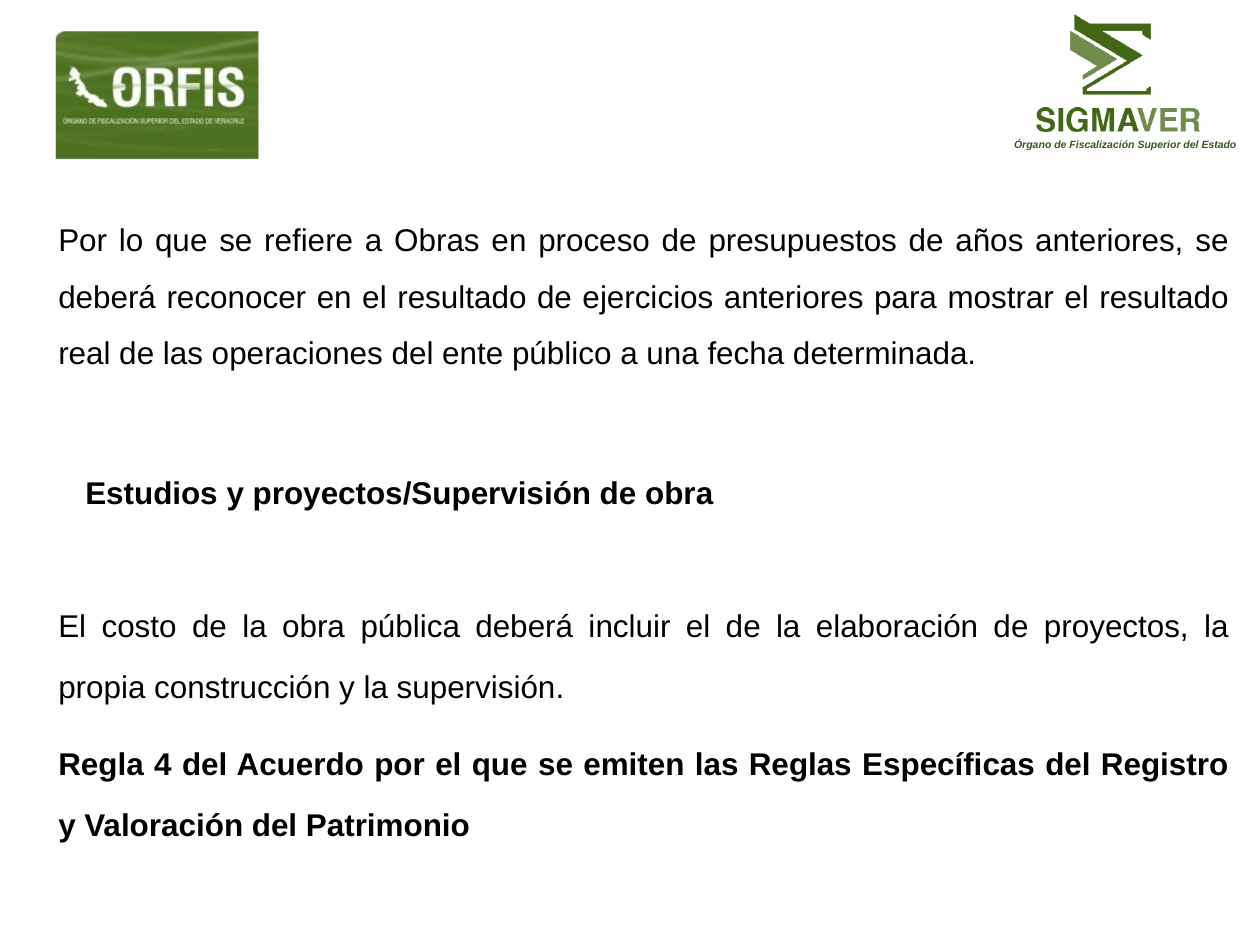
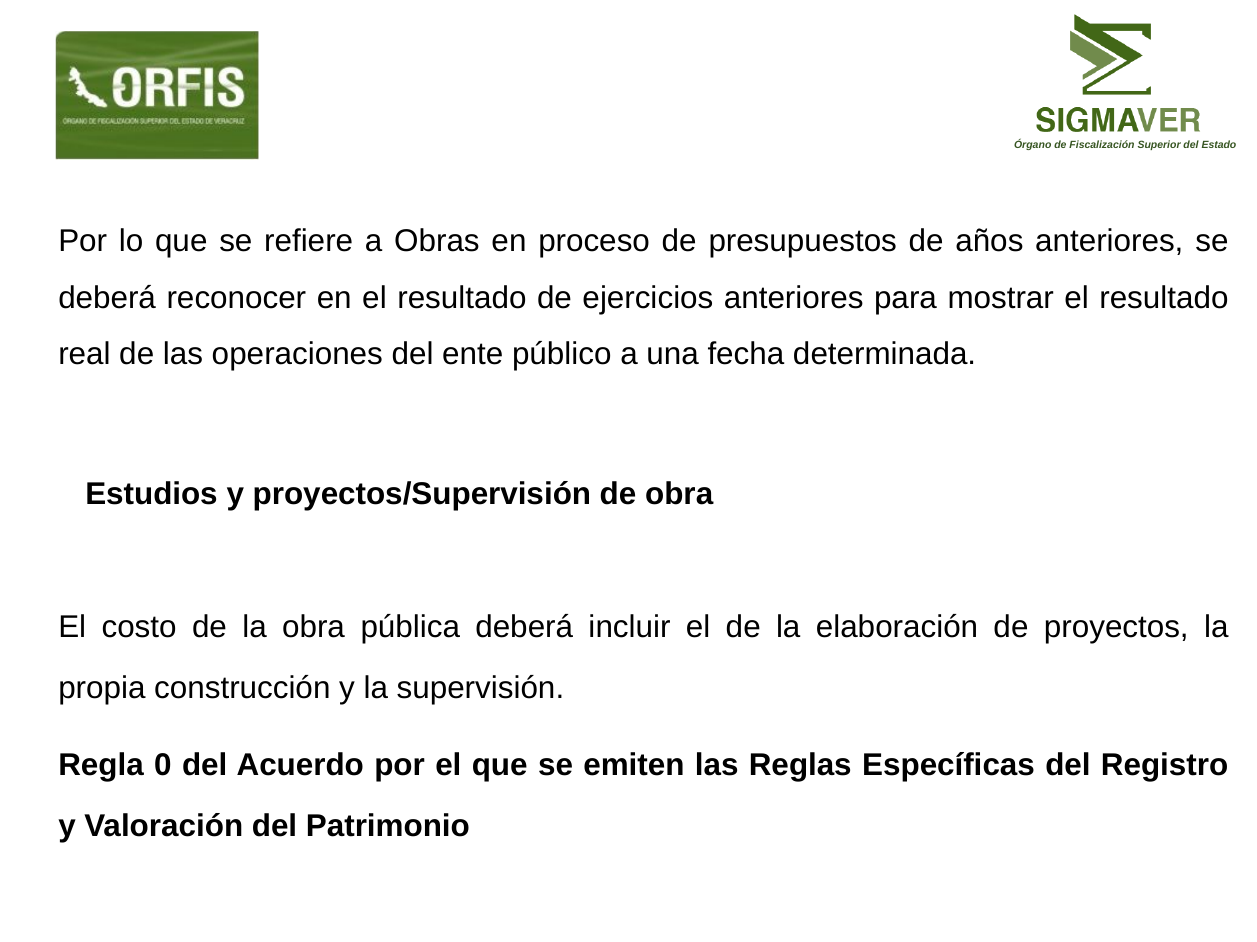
4: 4 -> 0 (163, 766)
